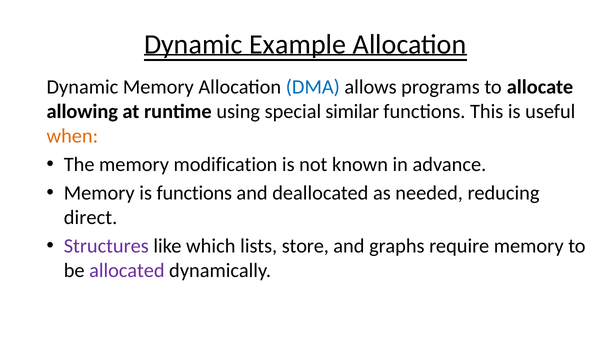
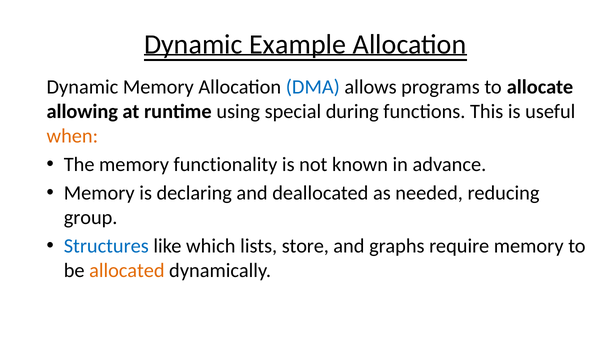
similar: similar -> during (352, 111)
modification: modification -> functionality (225, 164)
is functions: functions -> declaring (194, 193)
direct: direct -> group (91, 217)
Structures colour: purple -> blue (106, 246)
allocated colour: purple -> orange (127, 270)
